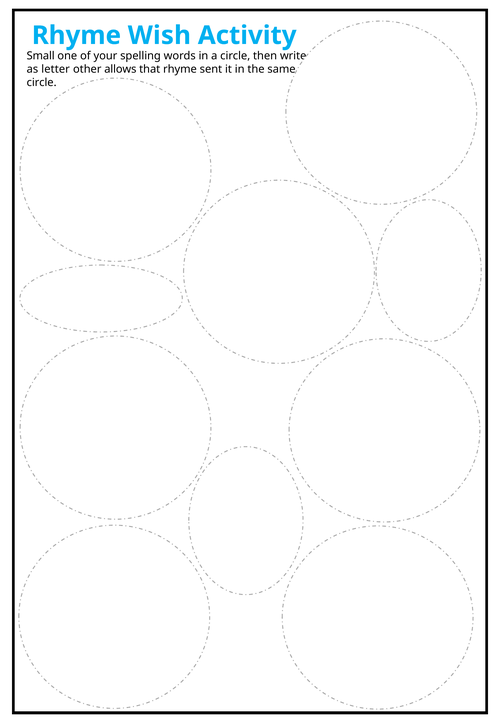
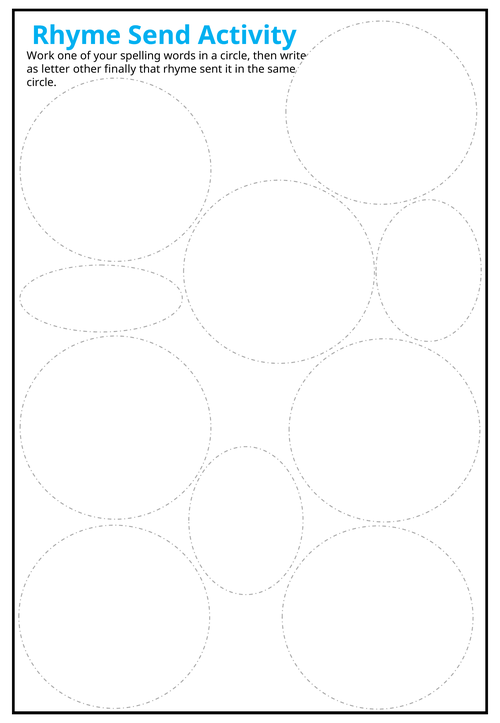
Wish: Wish -> Send (159, 35)
Small: Small -> Work (41, 56)
allows: allows -> finally (120, 69)
